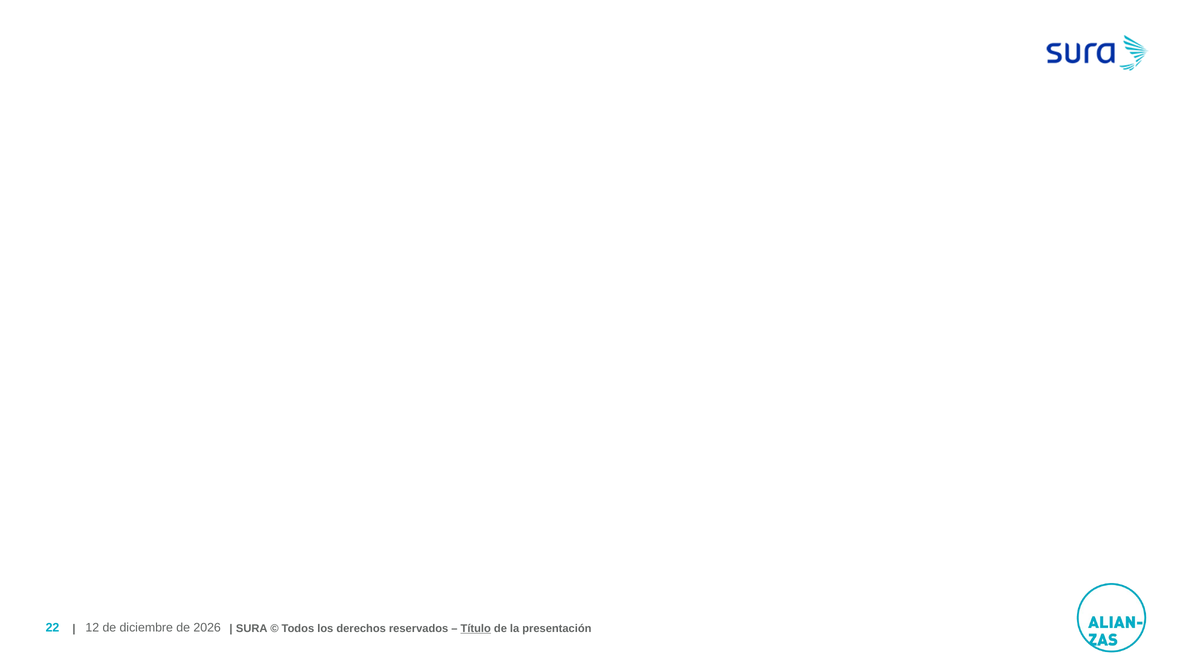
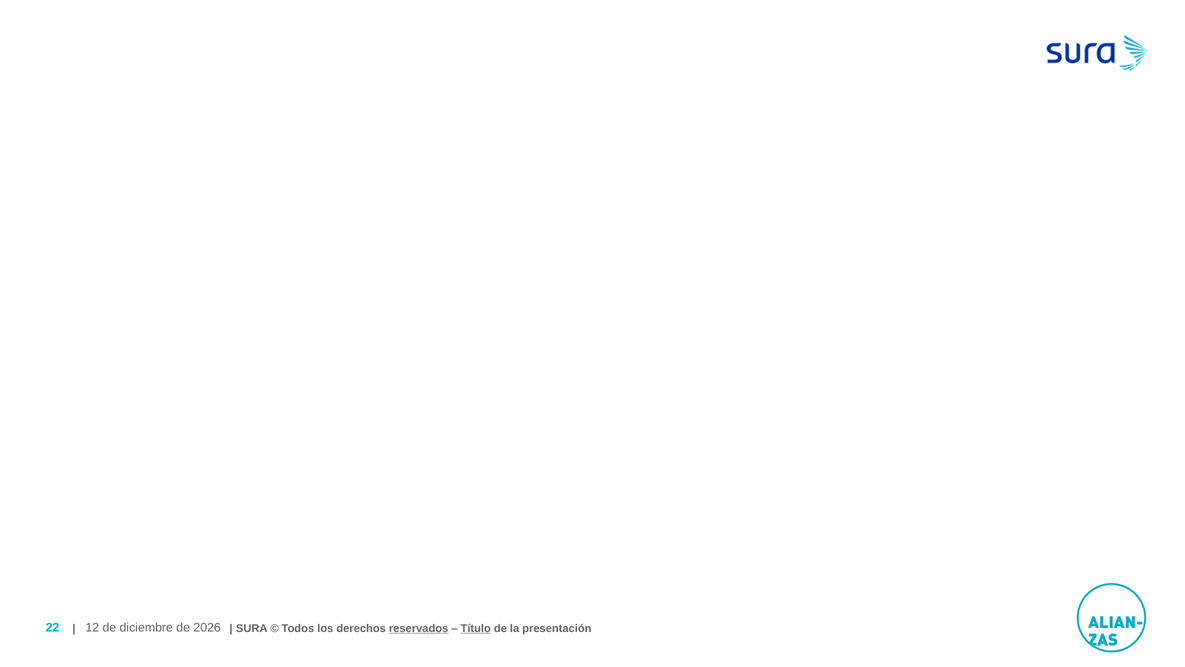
reservados underline: none -> present (419, 628)
